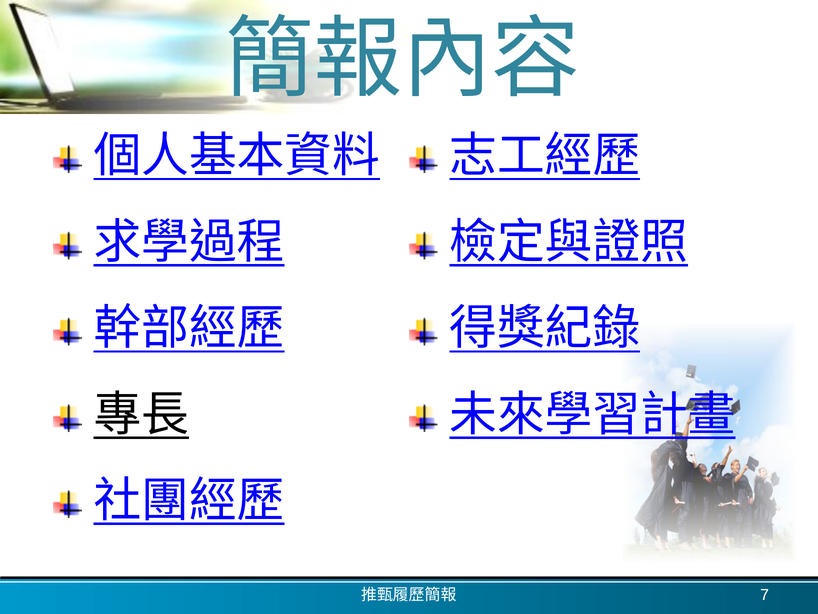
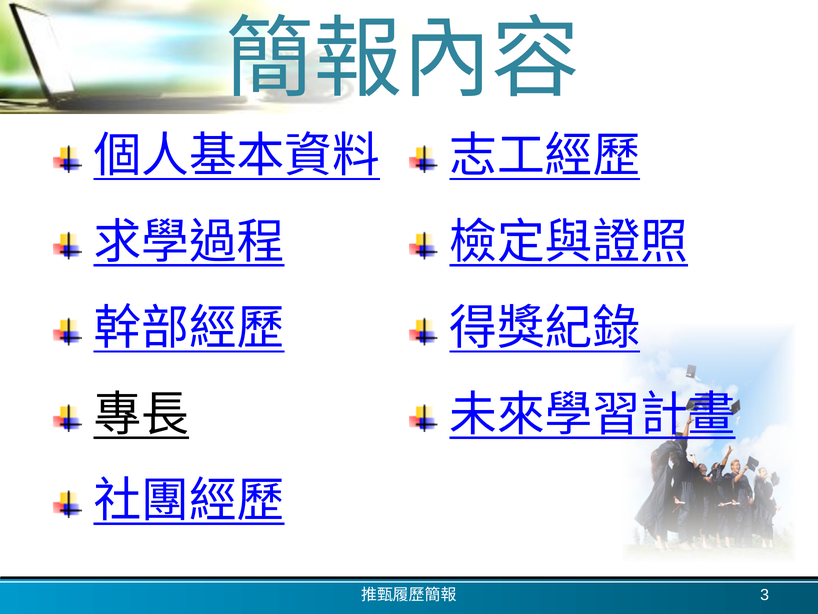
7: 7 -> 3 (765, 595)
